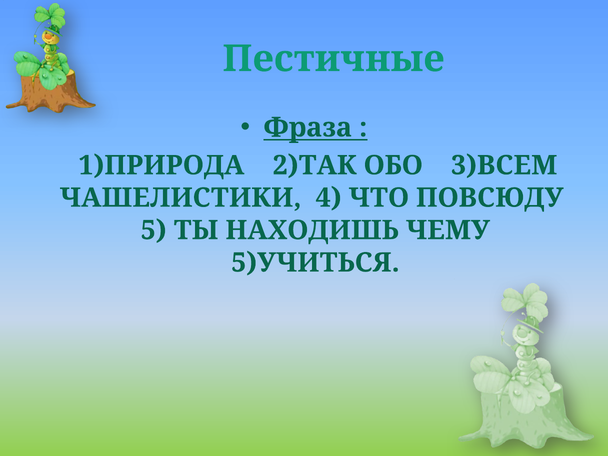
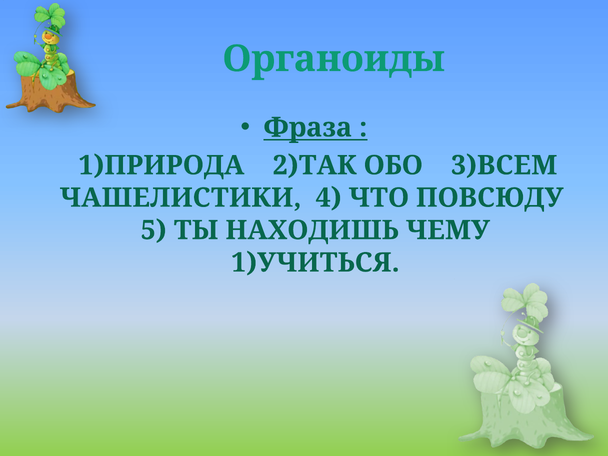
Пестичные: Пестичные -> Органоиды (334, 59)
5)УЧИТЬСЯ: 5)УЧИТЬСЯ -> 1)УЧИТЬСЯ (315, 263)
